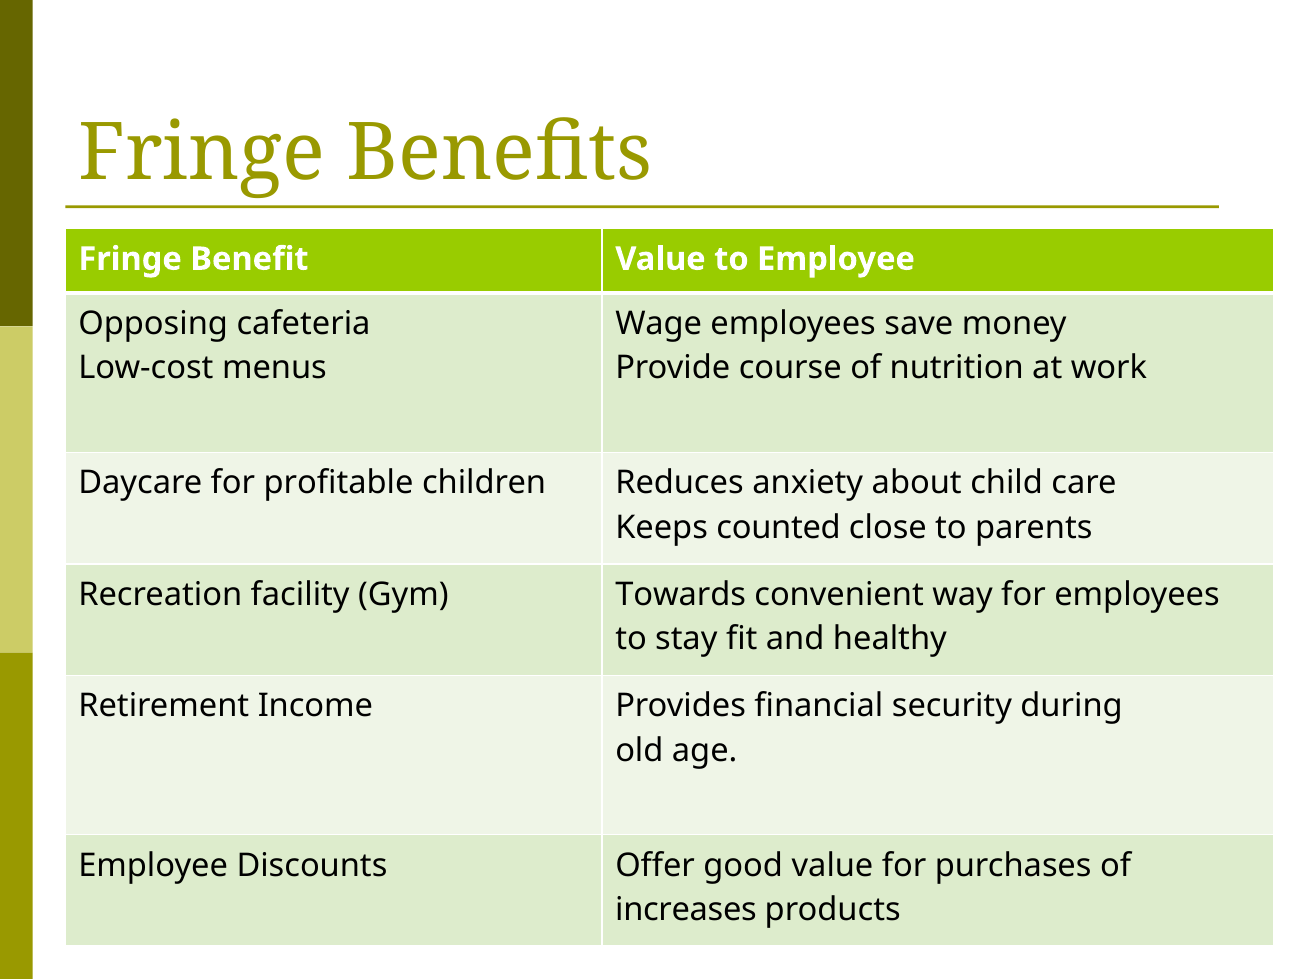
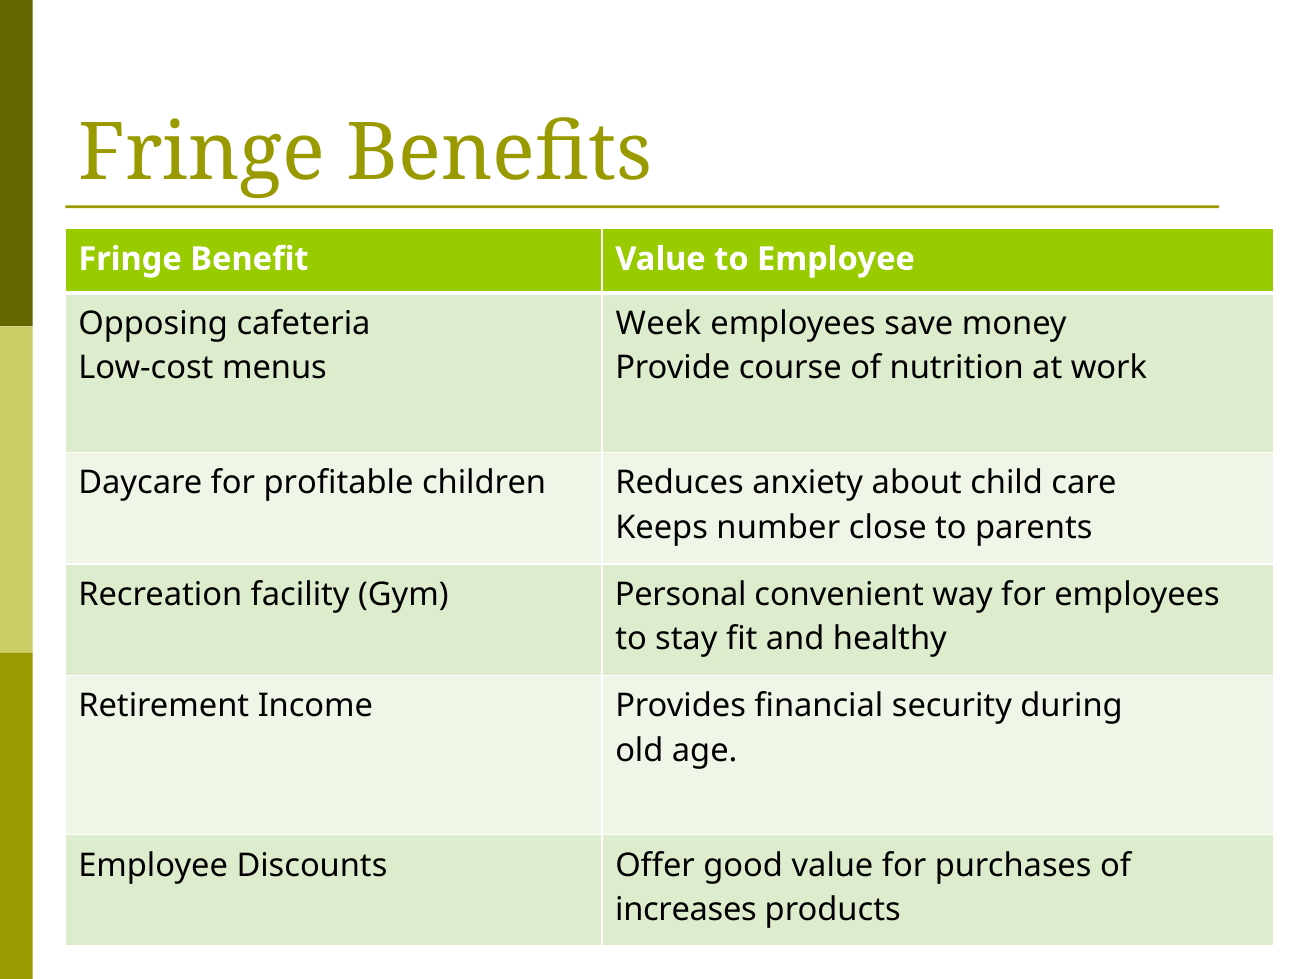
Wage: Wage -> Week (658, 324)
counted: counted -> number (778, 528)
Towards: Towards -> Personal (681, 595)
